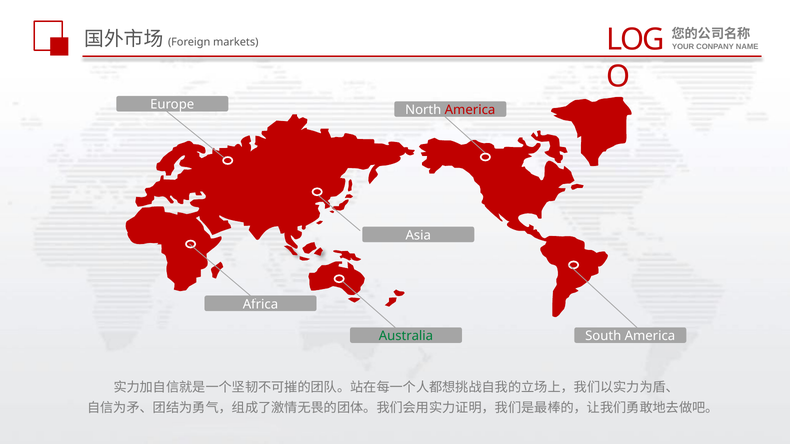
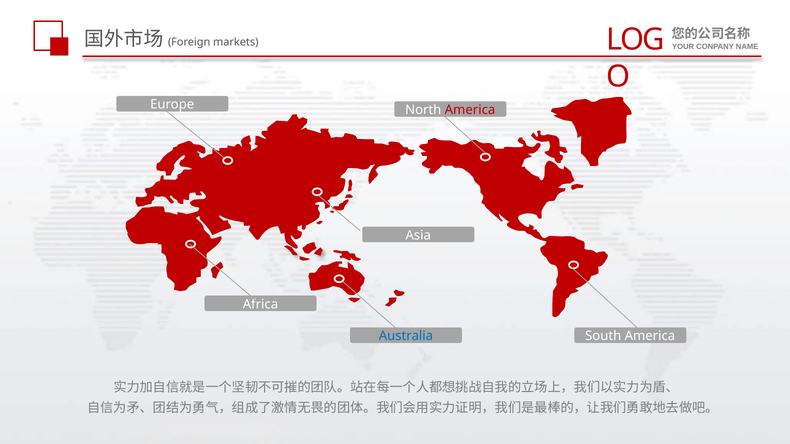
Australia colour: green -> blue (406, 336)
